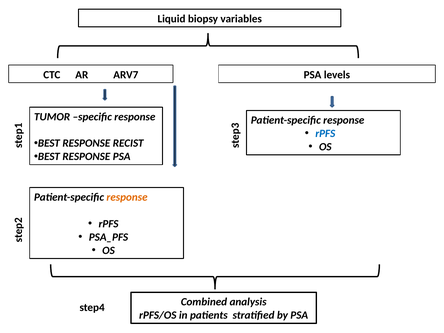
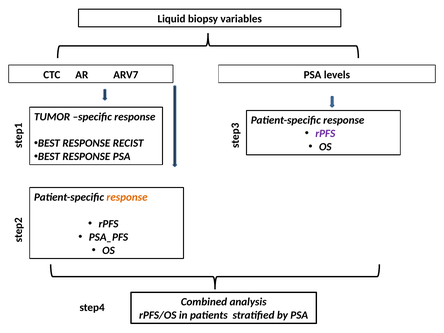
rPFS colour: blue -> purple (325, 133)
